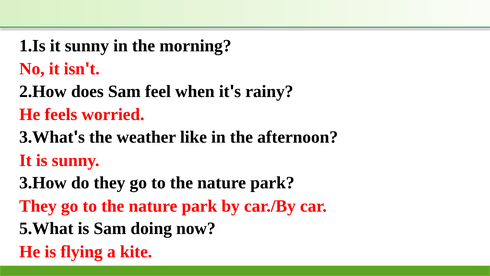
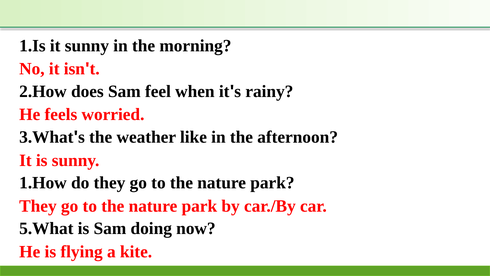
3.How: 3.How -> 1.How (43, 183)
